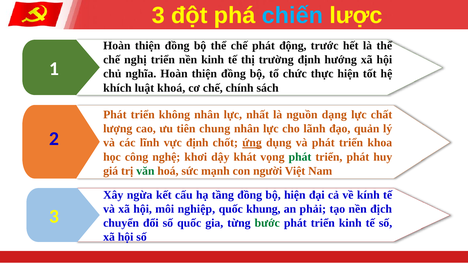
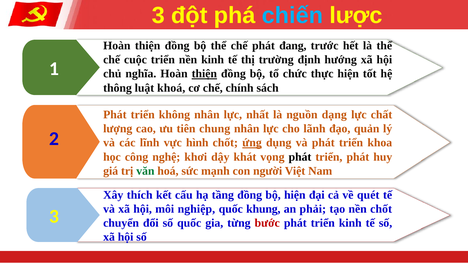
động: động -> đang (293, 46)
nghị: nghị -> cuộc (135, 60)
thiện underline: none -> present (204, 74)
khích: khích -> thông (118, 88)
vực định: định -> hình (197, 143)
phát colour: green -> black (300, 157)
ngừa: ngừa -> thích (140, 195)
kính: kính -> quét (368, 195)
nền địch: địch -> chốt (381, 209)
bước colour: green -> red (267, 223)
